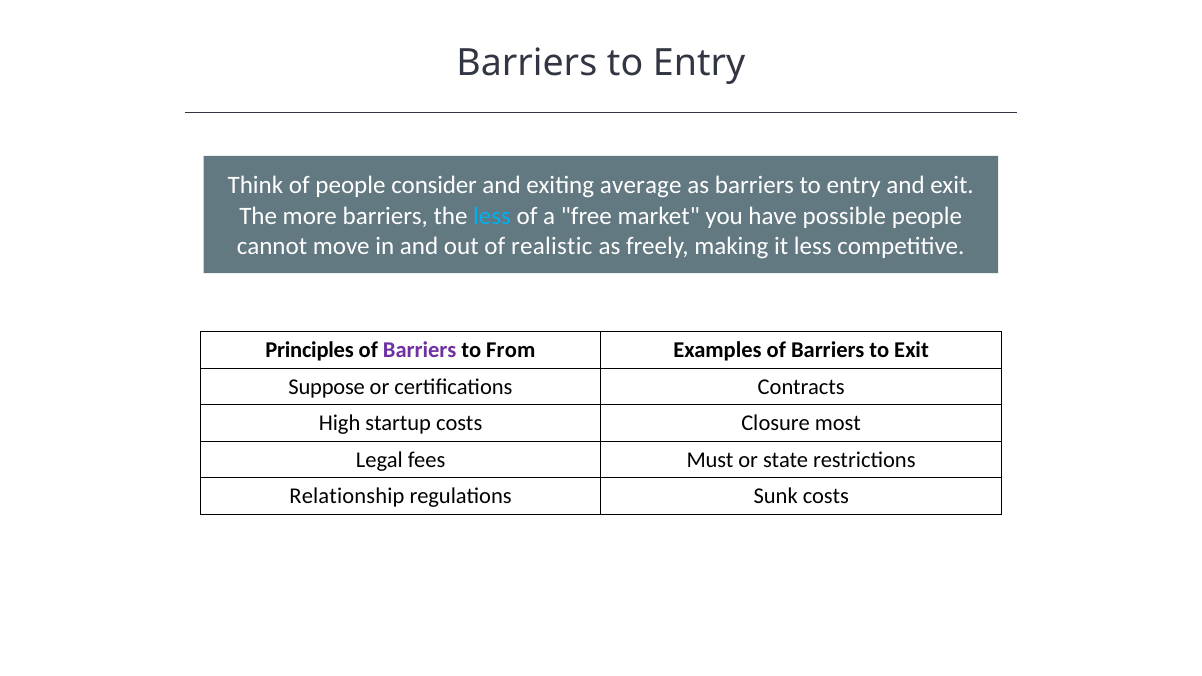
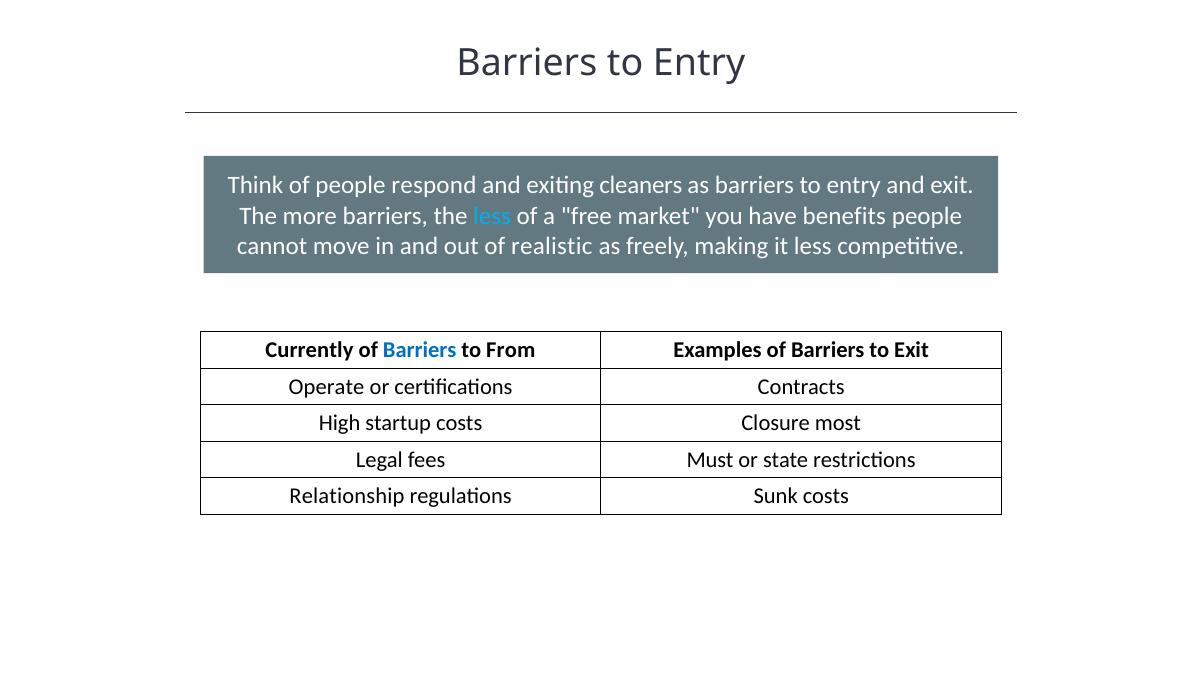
consider: consider -> respond (434, 186)
average: average -> cleaners (641, 186)
possible: possible -> benefits (844, 216)
Principles: Principles -> Currently (309, 350)
Barriers colour: purple -> blue (420, 350)
Suppose: Suppose -> Operate (327, 387)
